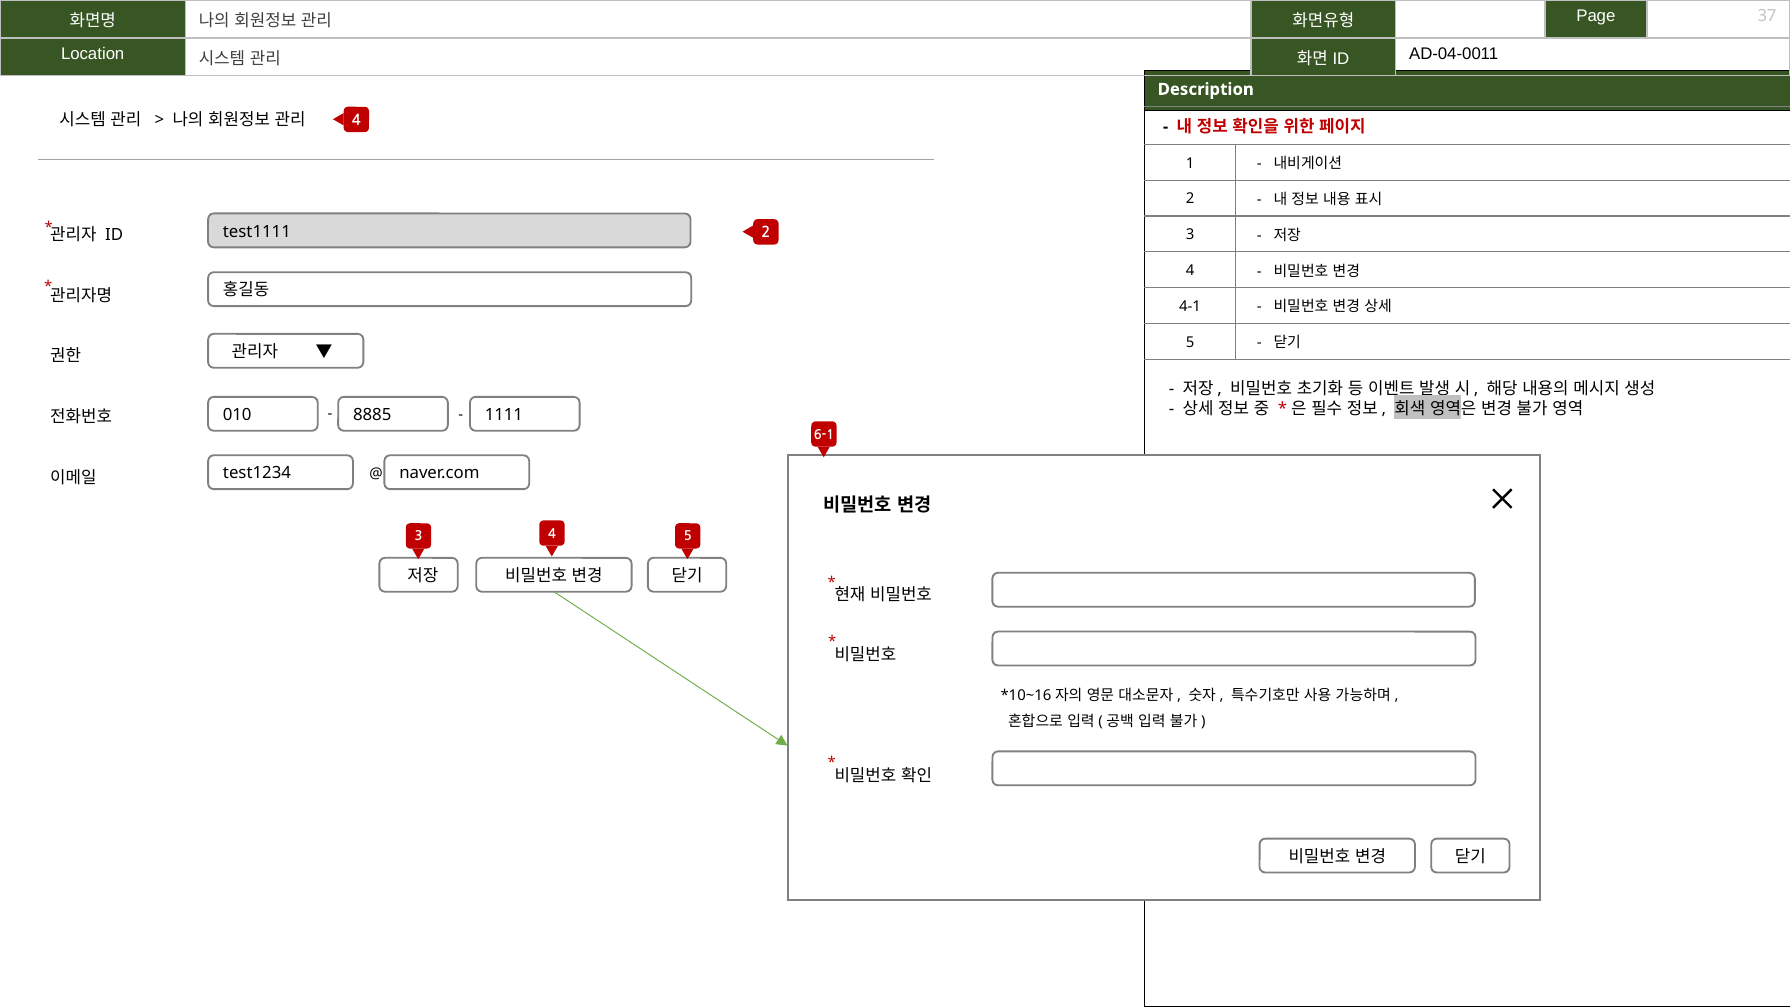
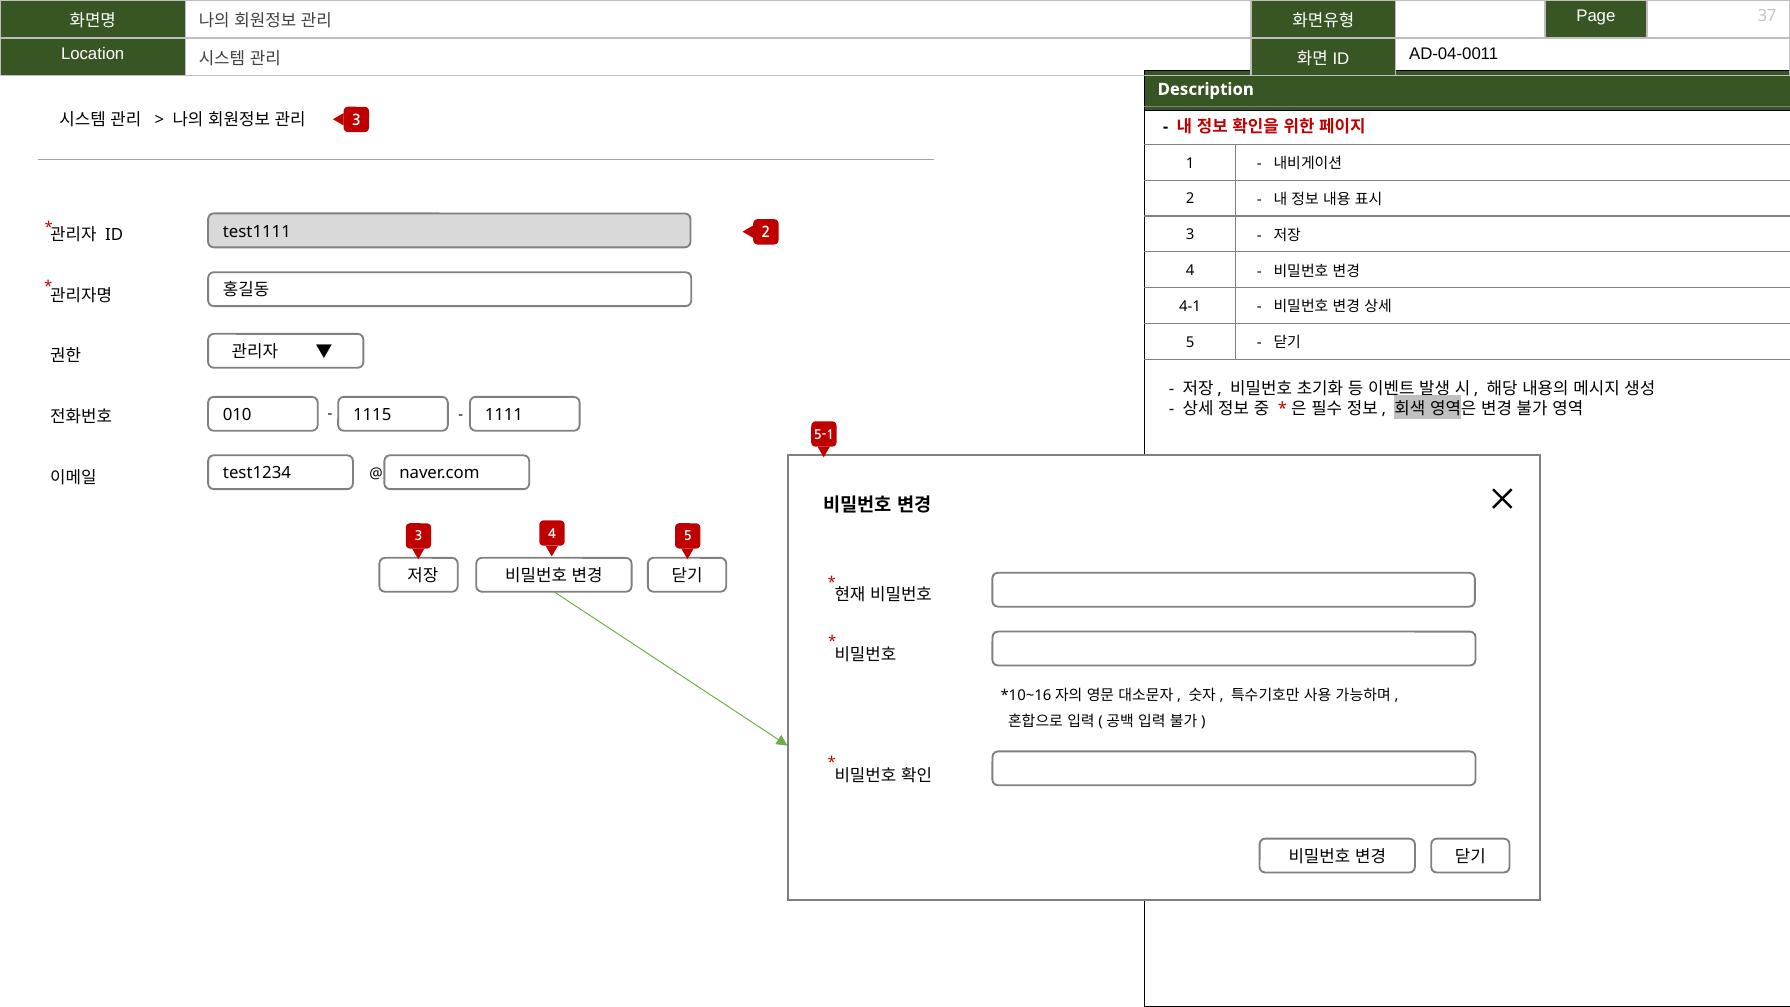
4: 4 -> 3 (356, 120)
8885: 8885 -> 1115 (372, 415)
6-1: 6-1 -> 5-1 (824, 435)
